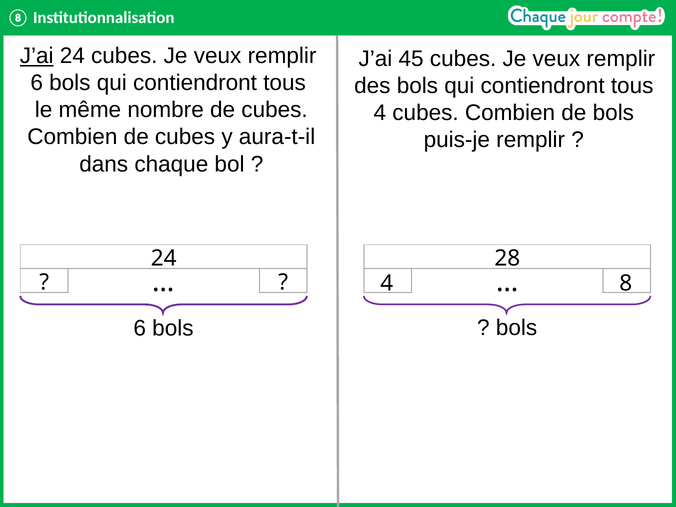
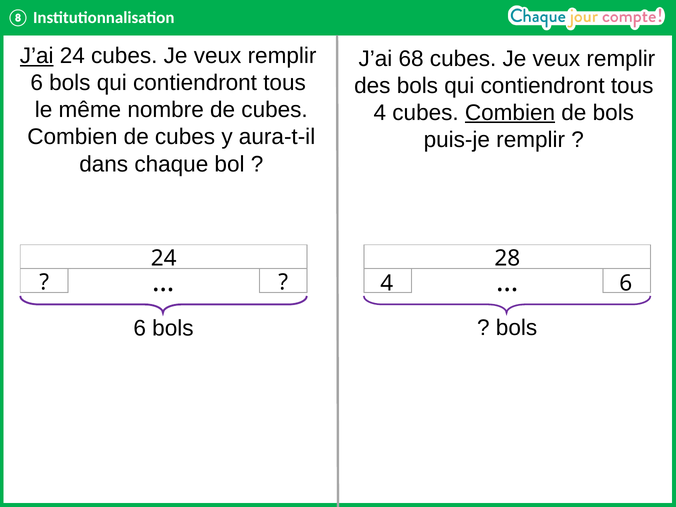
45: 45 -> 68 (411, 59)
Combien underline: none -> present (510, 113)
8: 8 -> 6 (626, 283)
